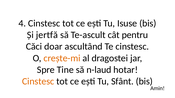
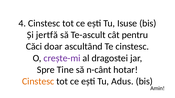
crește-mi colour: orange -> purple (62, 58)
n-laud: n-laud -> n-cânt (99, 70)
Sfânt: Sfânt -> Adus (122, 82)
